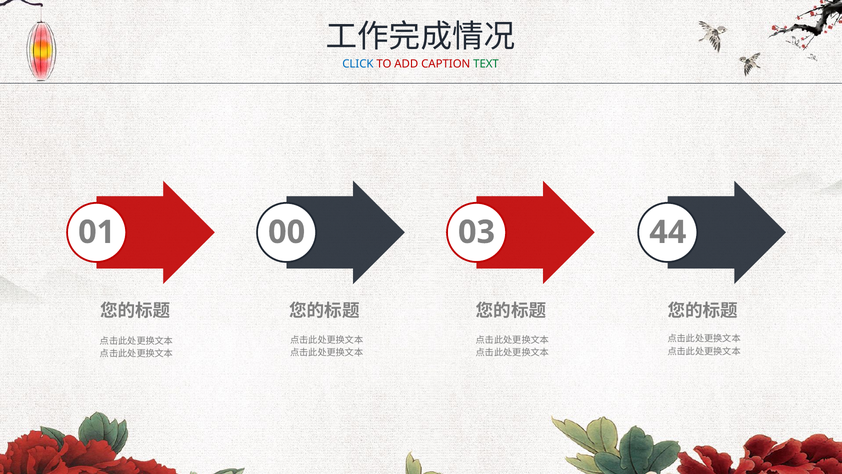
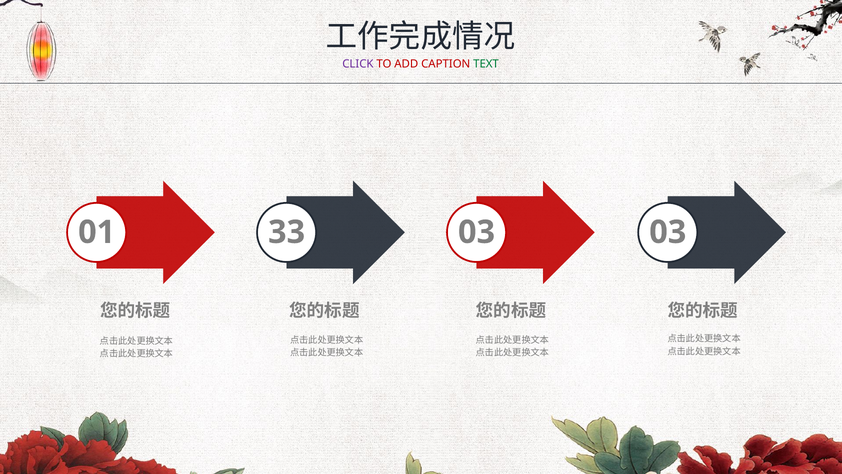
CLICK colour: blue -> purple (358, 64)
00: 00 -> 33 (287, 232)
03 44: 44 -> 03 (668, 232)
